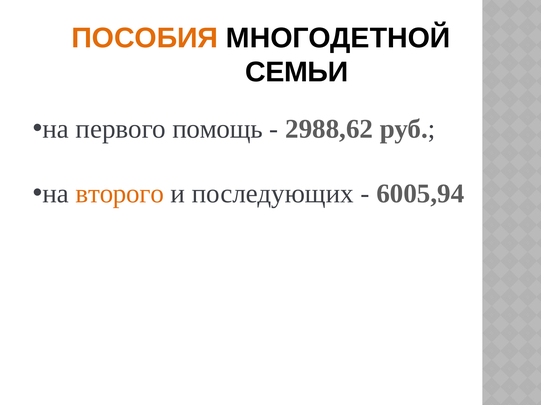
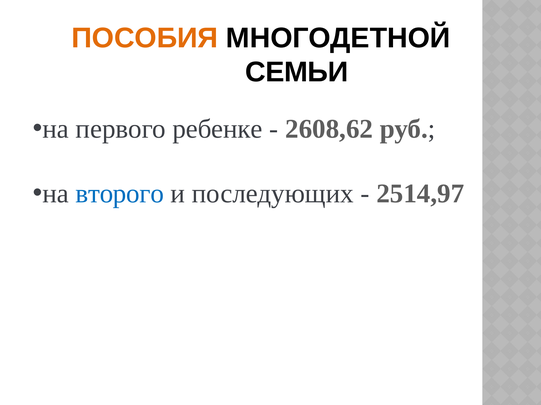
помощь: помощь -> ребенке (217, 129)
2988,62: 2988,62 -> 2608,62 (329, 129)
второго colour: orange -> blue (120, 194)
6005,94: 6005,94 -> 2514,97 (420, 194)
